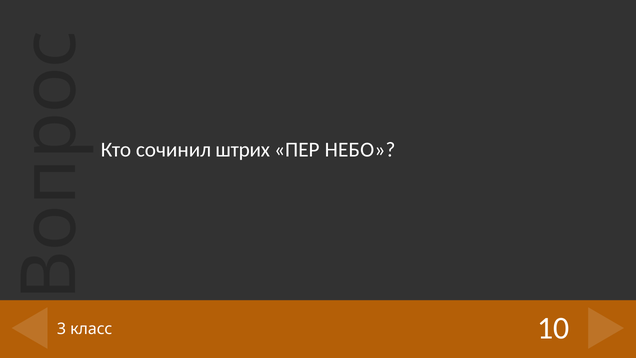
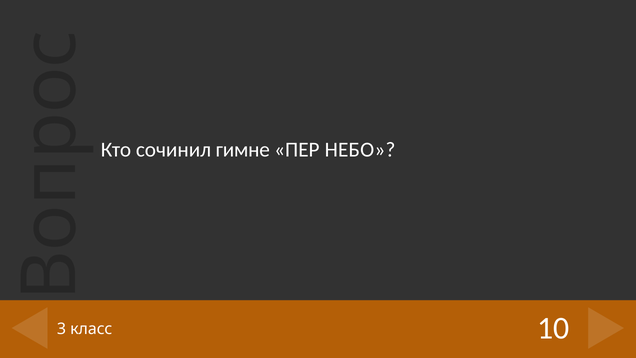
штрих: штрих -> гимне (243, 150)
